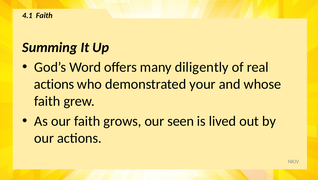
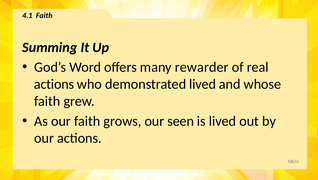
diligently: diligently -> rewarder (202, 67)
demonstrated your: your -> lived (203, 84)
